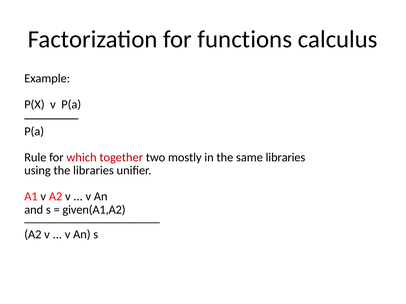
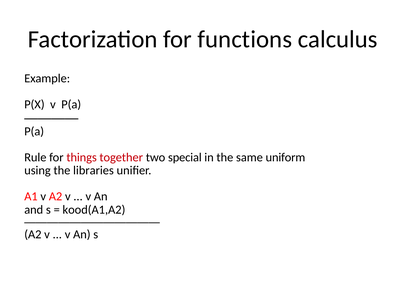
which: which -> things (82, 158)
mostly: mostly -> special (185, 158)
same libraries: libraries -> uniform (285, 158)
given(A1,A2: given(A1,A2 -> kood(A1,A2 (94, 210)
